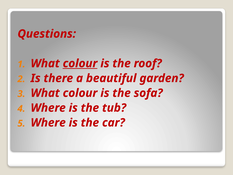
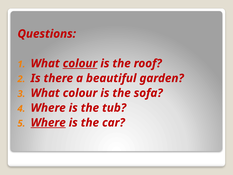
Where underline: none -> present (48, 122)
